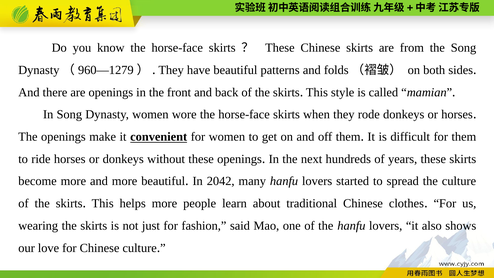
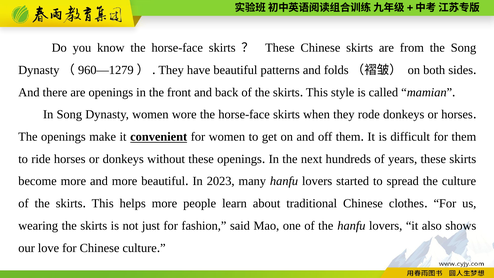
2042: 2042 -> 2023 (221, 181)
